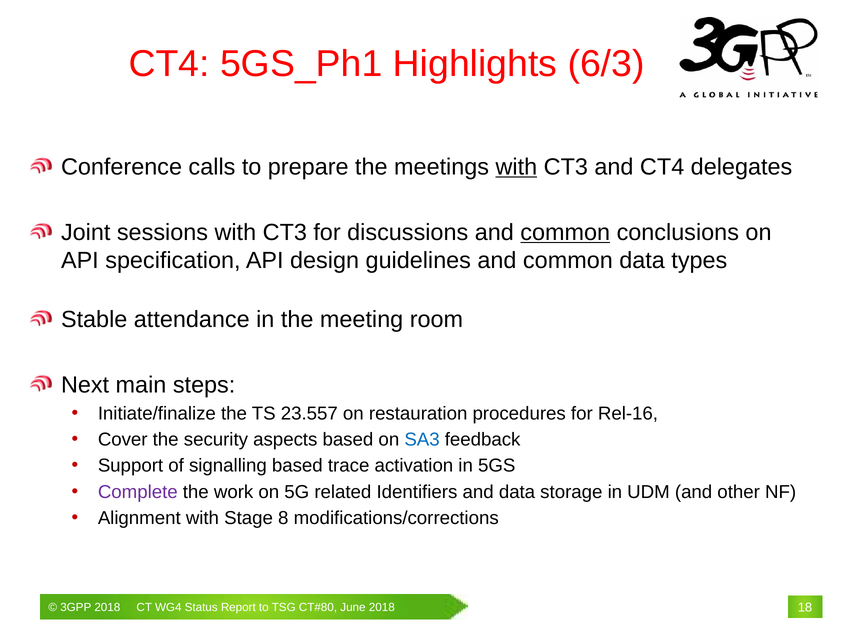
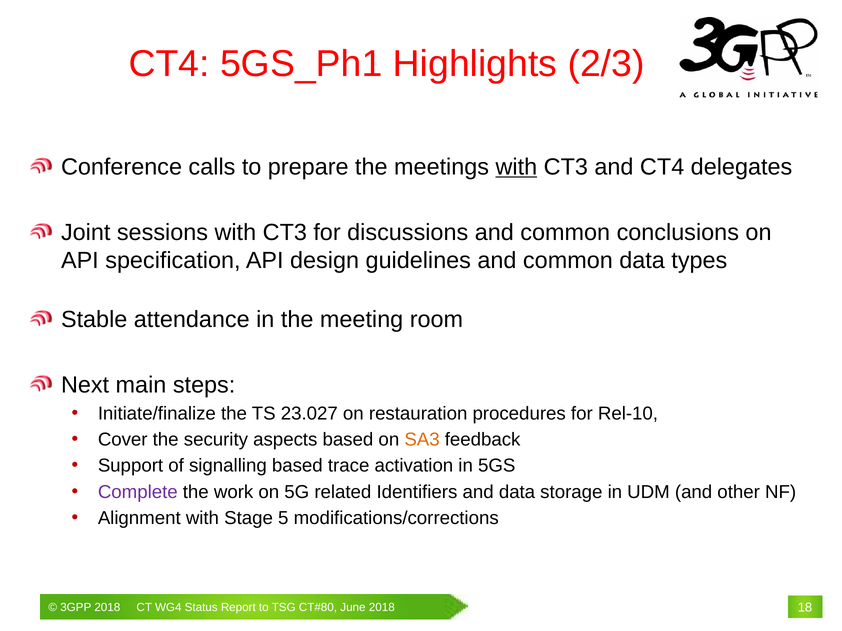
6/3: 6/3 -> 2/3 (606, 64)
common underline: present -> none (565, 233)
23.557: 23.557 -> 23.027 (309, 414)
Rel-16: Rel-16 -> Rel-10 (628, 414)
SA3 colour: blue -> orange (422, 440)
8: 8 -> 5 (283, 519)
